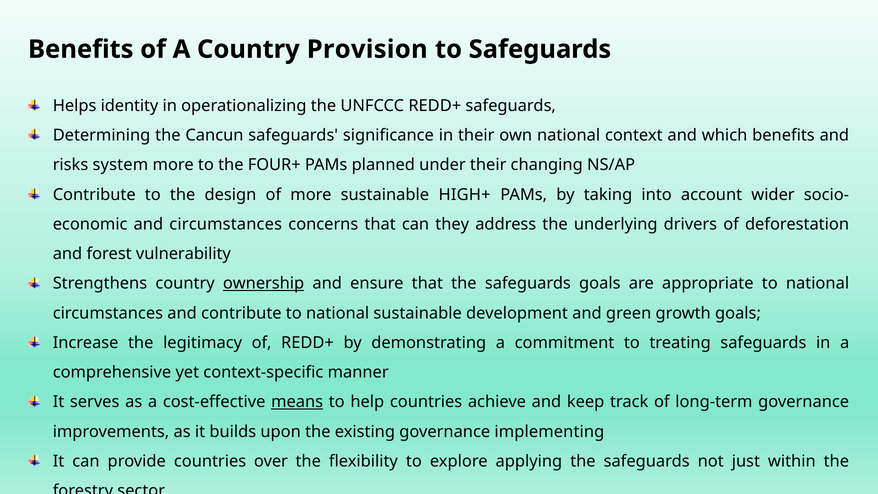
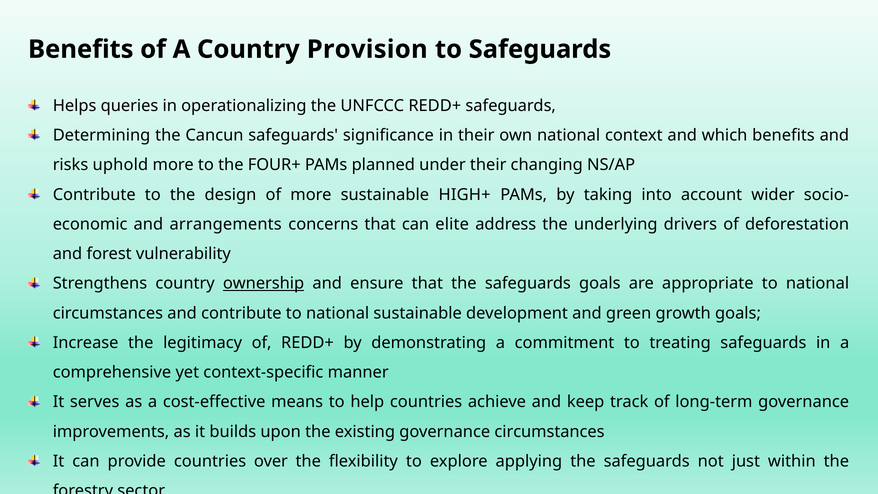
identity: identity -> queries (129, 106)
system: system -> uphold (120, 165)
and circumstances: circumstances -> arrangements (226, 224)
they: they -> elite (452, 224)
means underline: present -> none (297, 402)
governance implementing: implementing -> circumstances (549, 432)
